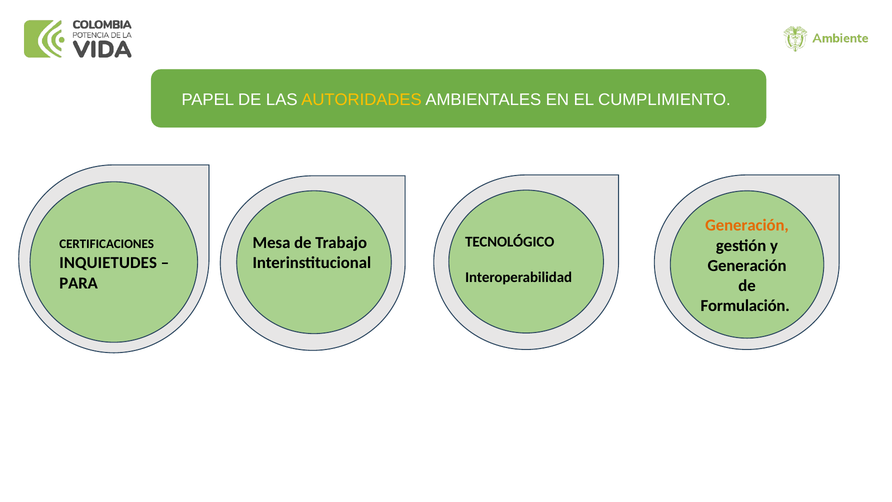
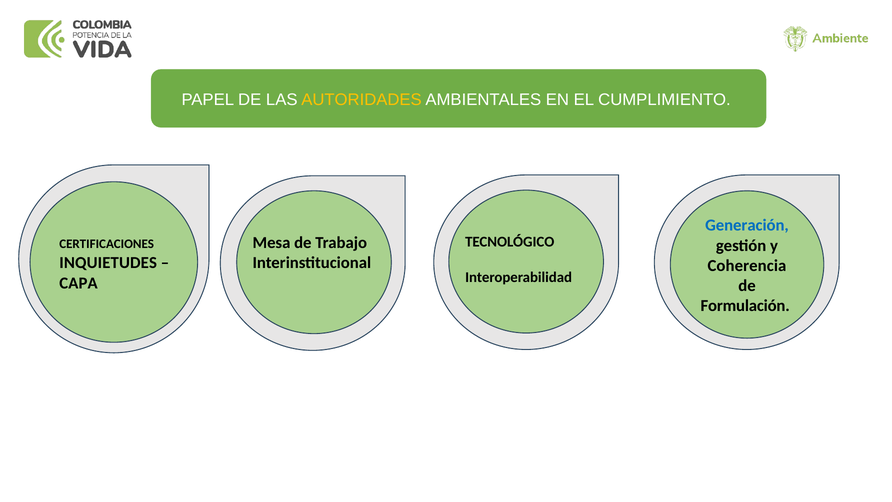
Generación colour: orange -> blue (747, 225)
Generación: Generación -> Coherencia (747, 266)
PARA: PARA -> CAPA (79, 283)
